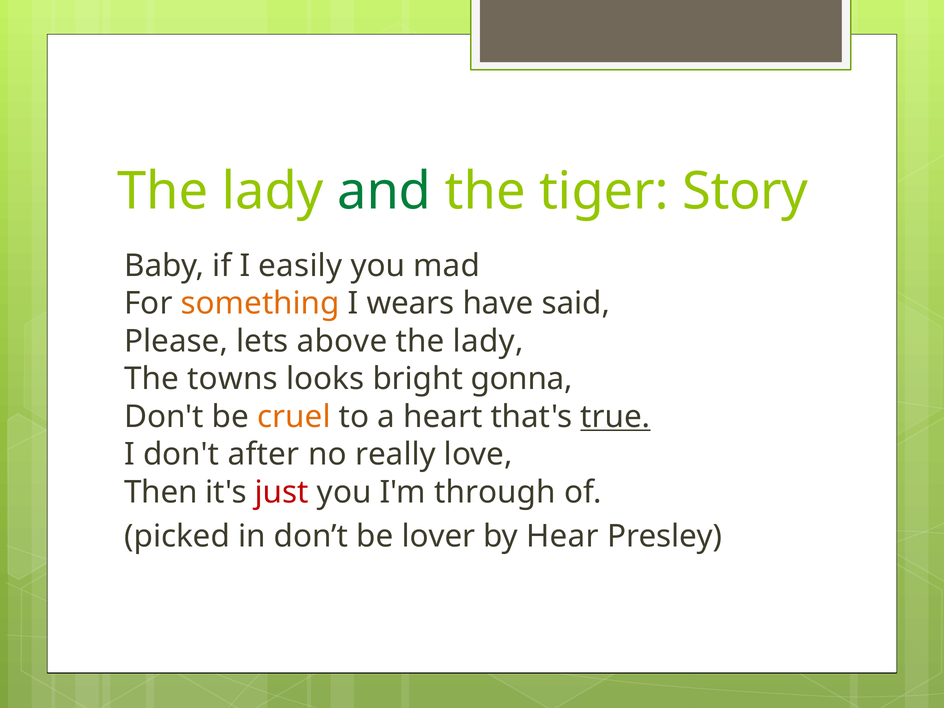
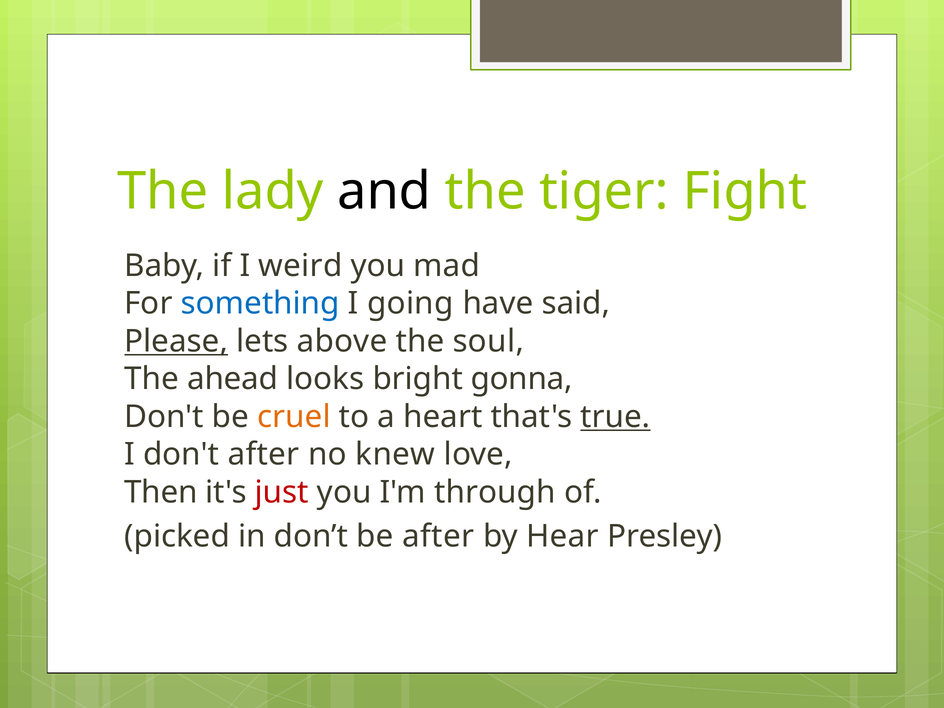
and colour: green -> black (384, 192)
Story: Story -> Fight (745, 192)
easily: easily -> weird (300, 266)
something colour: orange -> blue (260, 303)
wears: wears -> going (410, 303)
Please underline: none -> present (176, 341)
lady: lady -> soul (488, 341)
towns: towns -> ahead (233, 379)
really: really -> knew (395, 455)
be lover: lover -> after (438, 536)
